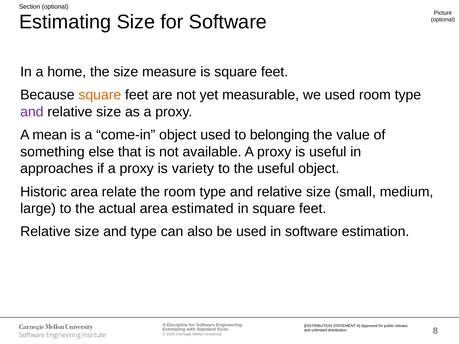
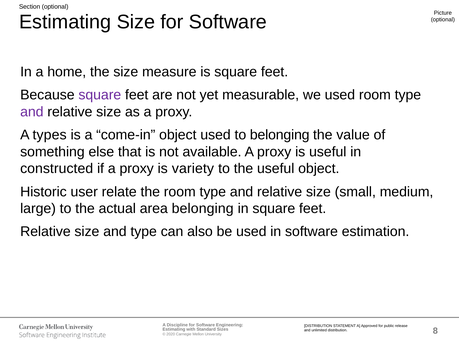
square colour: orange -> purple (100, 95)
mean: mean -> types (50, 135)
approaches: approaches -> constructed (57, 169)
Historic area: area -> user (84, 192)
area estimated: estimated -> belonging (203, 209)
